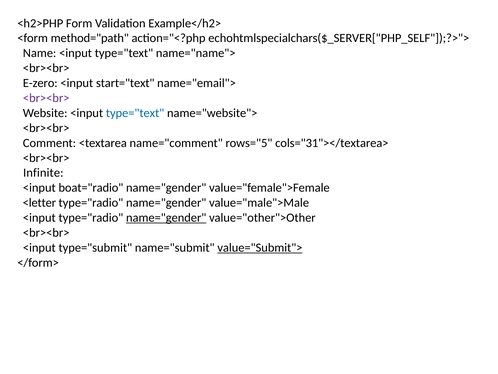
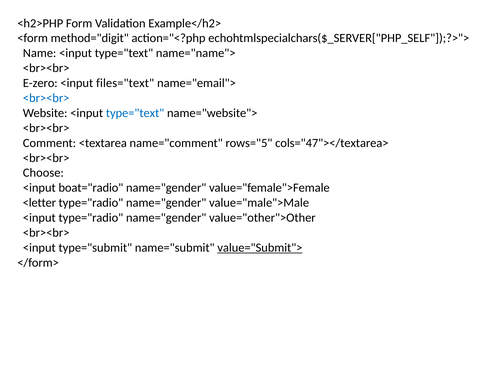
method="path: method="path -> method="digit (90, 38)
start="text: start="text -> files="text (125, 83)
<br><br> colour: purple -> blue (46, 98)
cols="31"></textarea>: cols="31"></textarea> -> cols="47"></textarea> (332, 143)
Infinite: Infinite -> Choose (43, 173)
name="gender underline: present -> none (166, 217)
